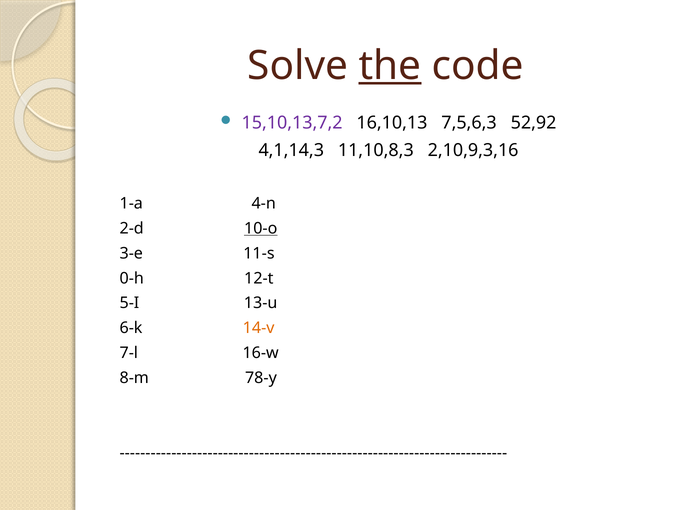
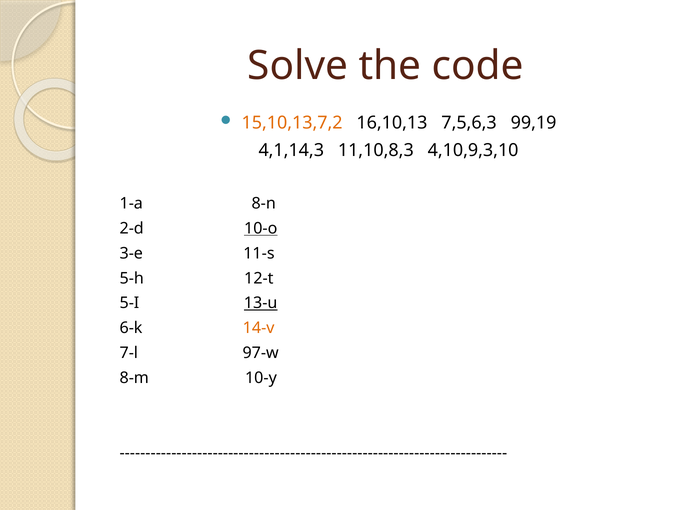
the underline: present -> none (390, 66)
15,10,13,7,2 colour: purple -> orange (292, 123)
52,92: 52,92 -> 99,19 (534, 123)
2,10,9,3,16: 2,10,9,3,16 -> 4,10,9,3,10 (473, 150)
4-n: 4-n -> 8-n (264, 203)
0-h: 0-h -> 5-h (132, 278)
13-u underline: none -> present (261, 303)
16-w: 16-w -> 97-w (261, 353)
78-y: 78-y -> 10-y (261, 378)
